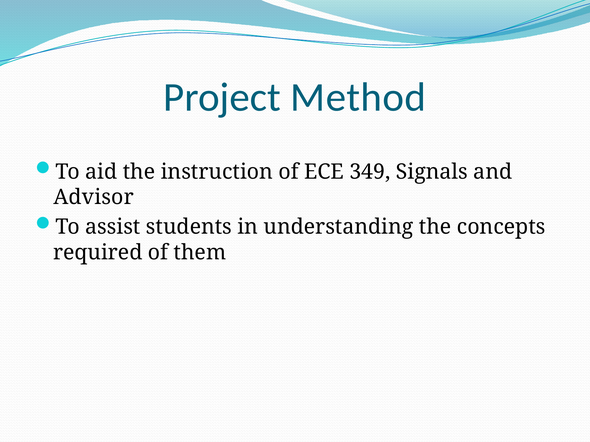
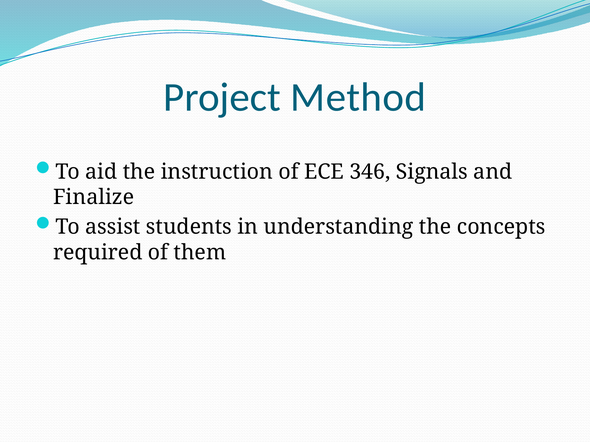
349: 349 -> 346 (370, 172)
Advisor: Advisor -> Finalize (94, 197)
